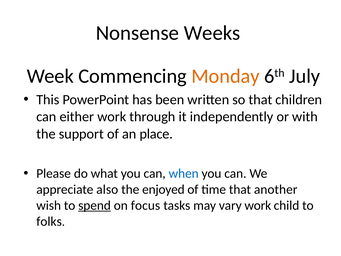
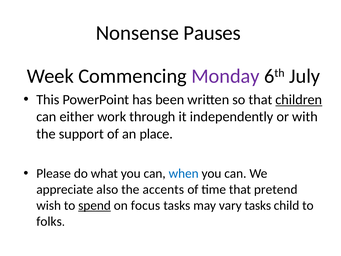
Weeks: Weeks -> Pauses (212, 33)
Monday colour: orange -> purple (225, 76)
children underline: none -> present (299, 100)
enjoyed: enjoyed -> accents (163, 189)
another: another -> pretend (276, 189)
vary work: work -> tasks (258, 205)
